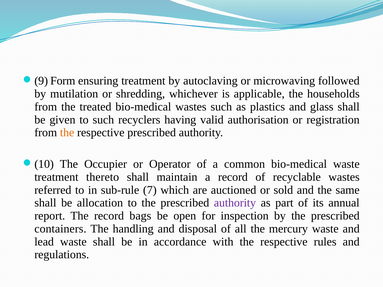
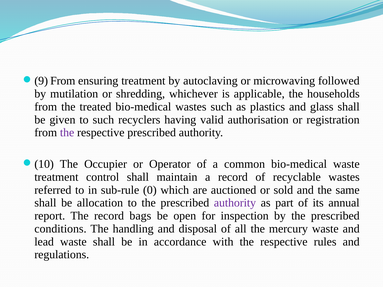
Form: Form -> From (63, 81)
the colour: orange -> purple (67, 133)
thereto: thereto -> control (103, 177)
7: 7 -> 0 (150, 190)
containers: containers -> conditions (60, 229)
